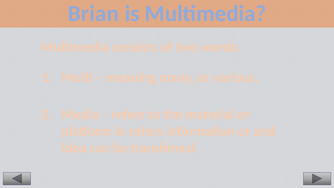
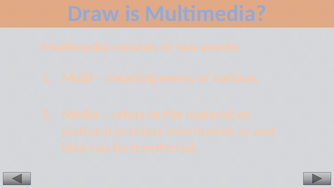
Brian: Brian -> Draw (93, 14)
